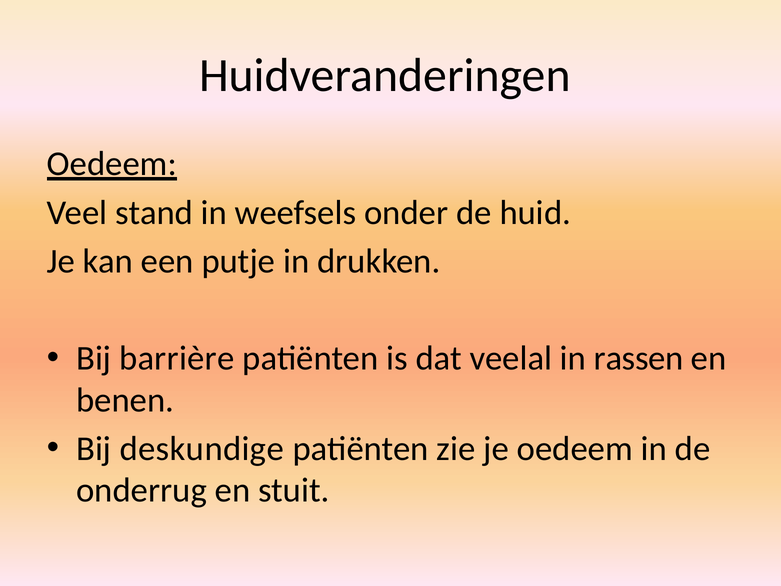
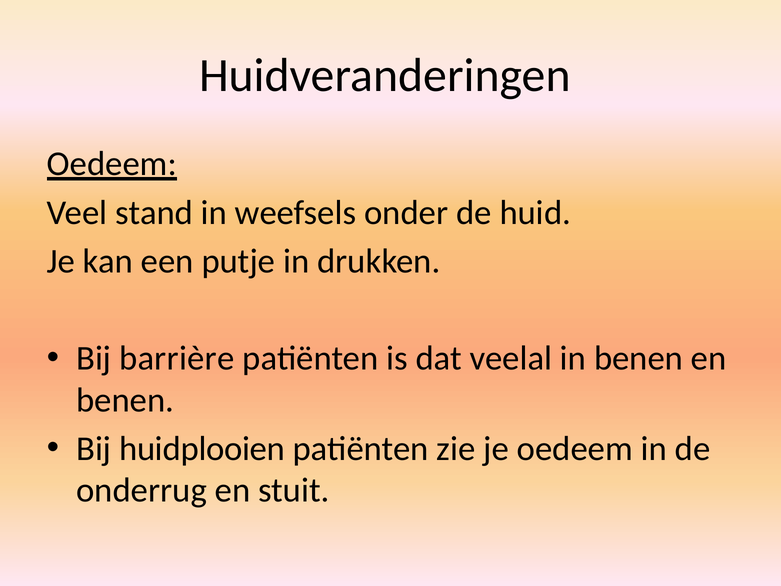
in rassen: rassen -> benen (639, 358)
deskundige: deskundige -> huidplooien (202, 449)
